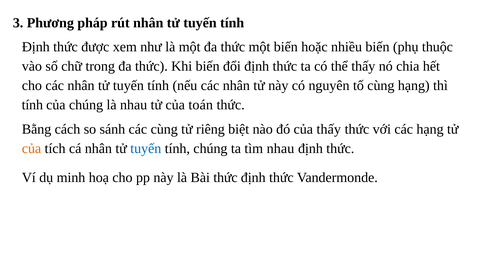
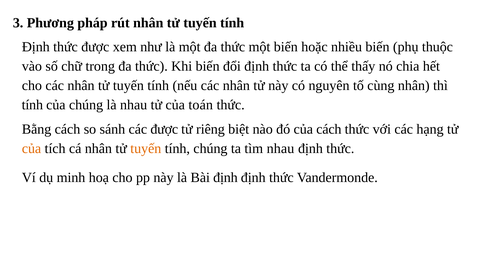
cùng hạng: hạng -> nhân (414, 85)
các cùng: cùng -> được (164, 129)
của thấy: thấy -> cách (329, 129)
tuyến colour: blue -> orange (146, 148)
Bài thức: thức -> định (225, 177)
